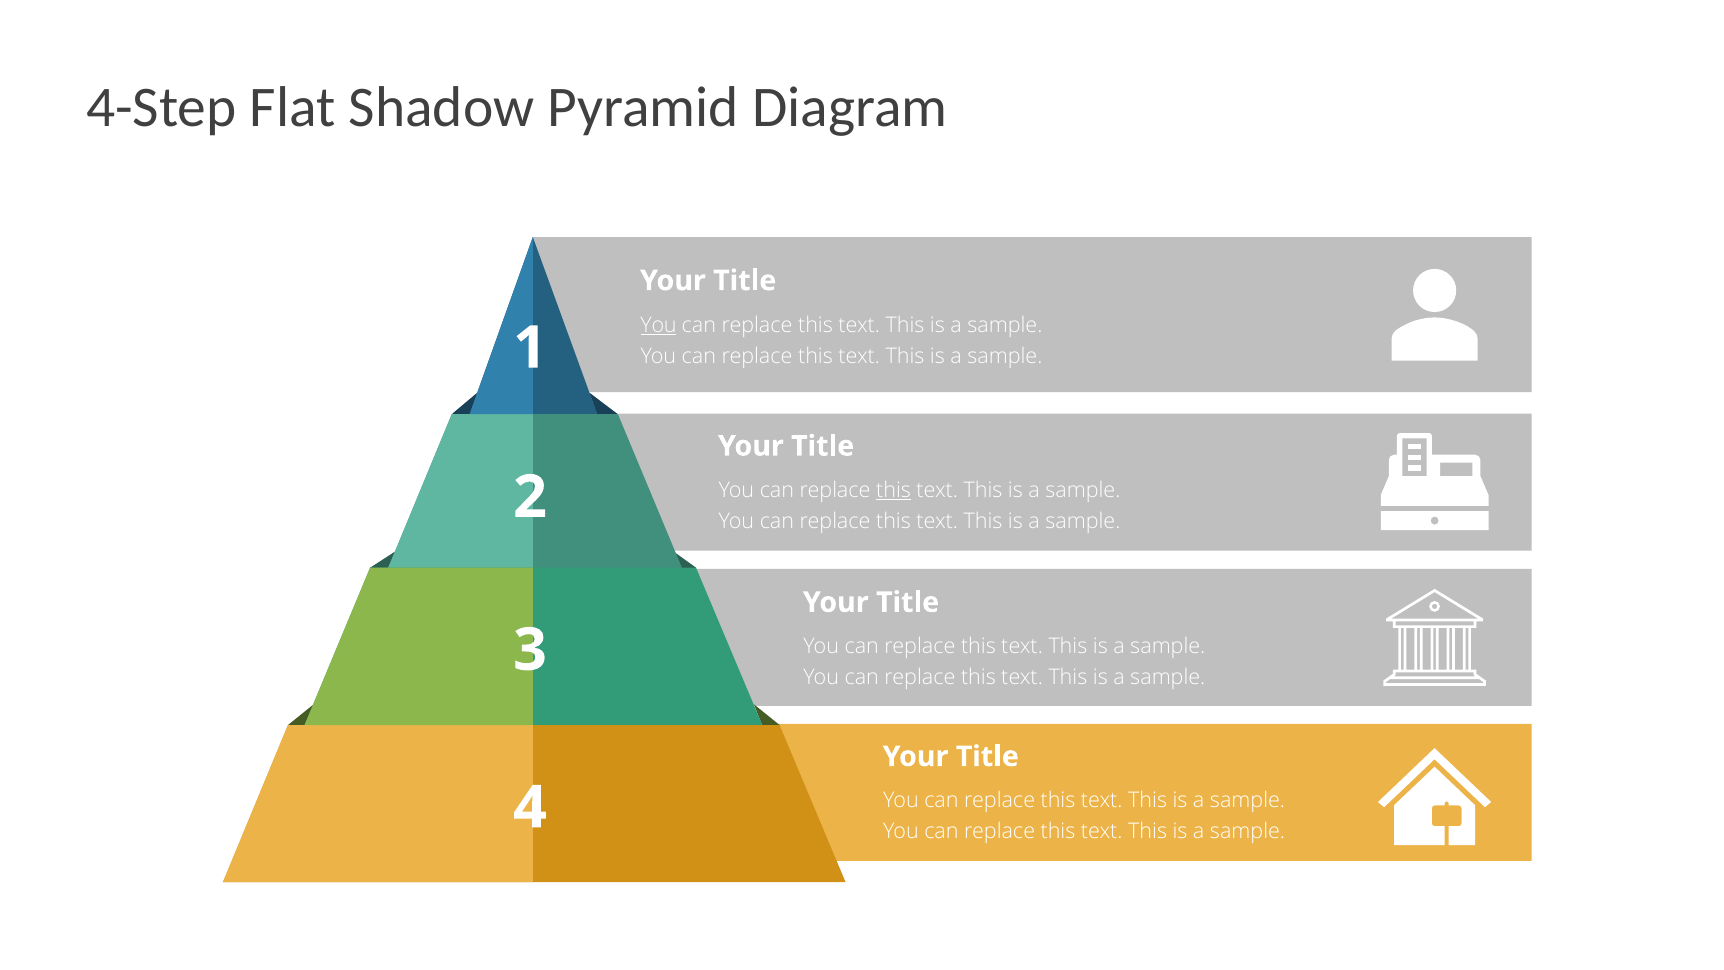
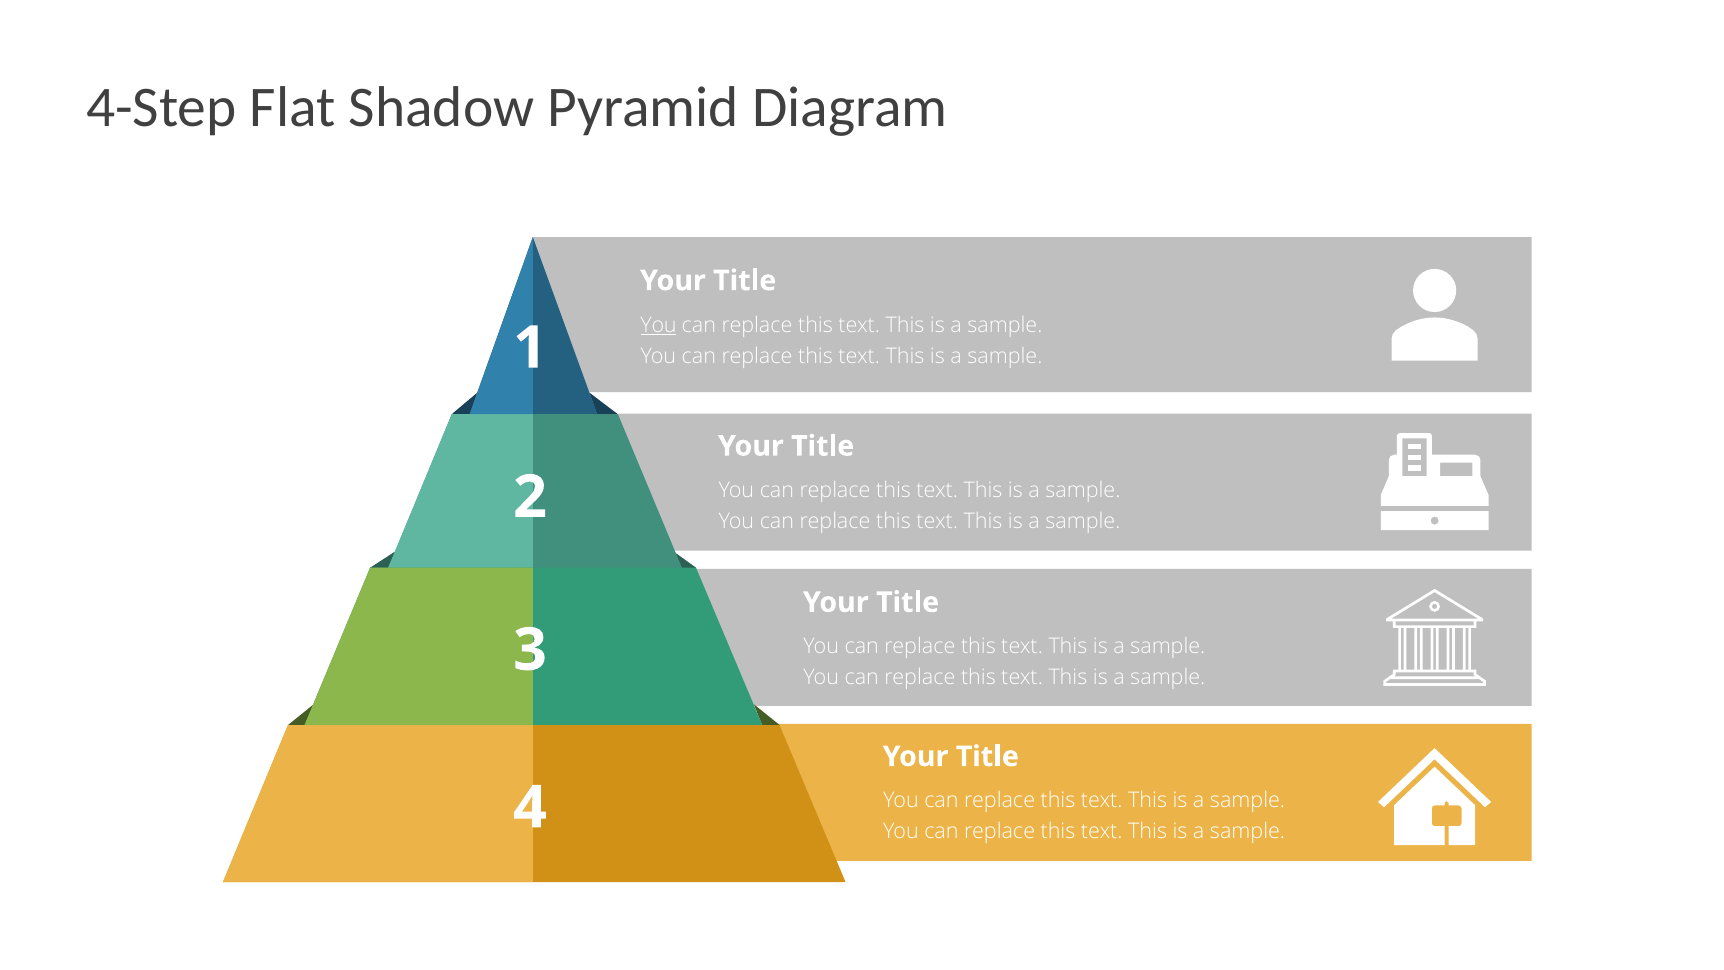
this underline: present -> none (894, 490)
